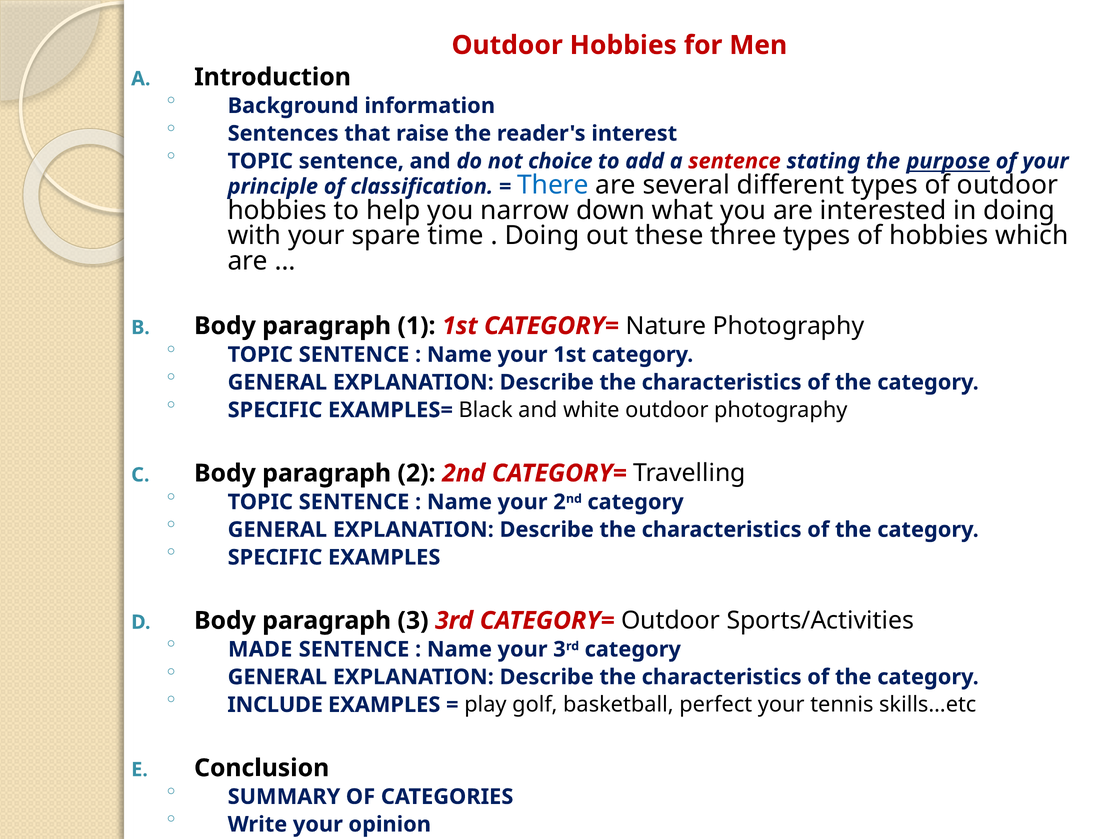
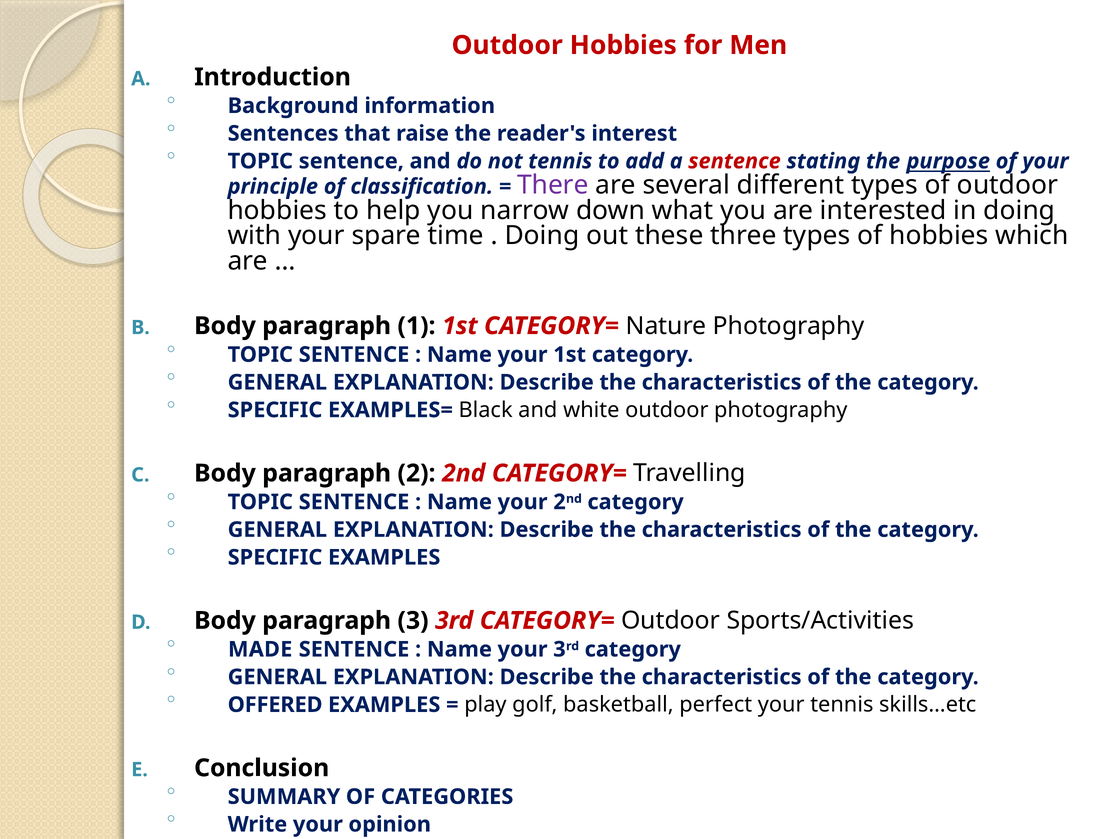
not choice: choice -> tennis (560, 161)
There colour: blue -> purple (553, 185)
INCLUDE: INCLUDE -> OFFERED (275, 705)
